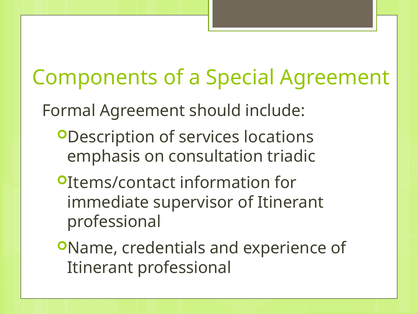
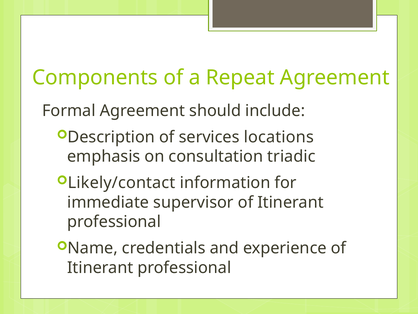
Special: Special -> Repeat (240, 77)
Items/contact: Items/contact -> Likely/contact (122, 183)
